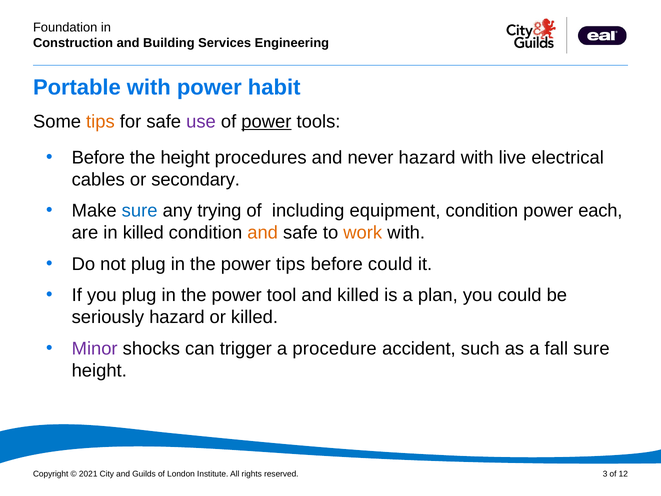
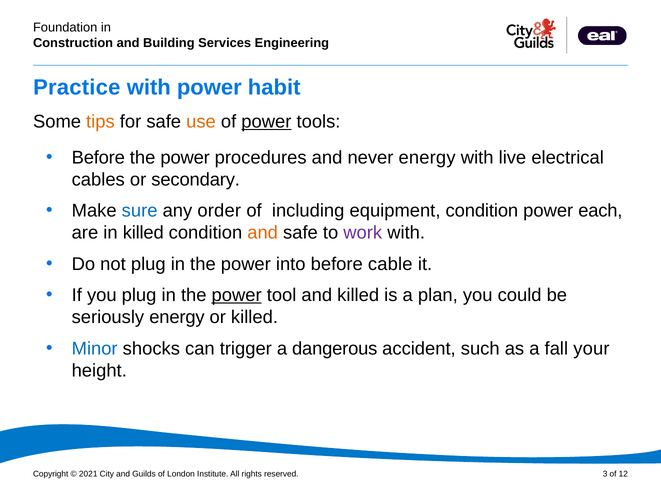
Portable: Portable -> Practice (77, 88)
use colour: purple -> orange (201, 122)
height: height -> power (185, 157)
never hazard: hazard -> energy (427, 157)
trying: trying -> order (219, 211)
work colour: orange -> purple (363, 233)
power tips: tips -> into (291, 264)
before could: could -> cable (390, 264)
power underline: none -> present (237, 295)
seriously hazard: hazard -> energy (177, 317)
Minor colour: purple -> blue (95, 348)
procedure: procedure -> dangerous (335, 348)
fall sure: sure -> your (591, 348)
